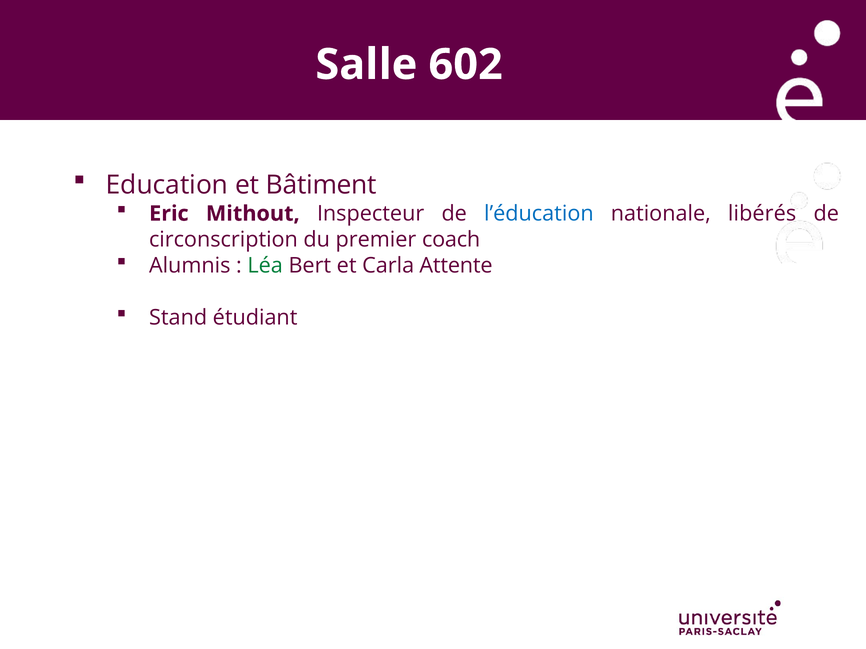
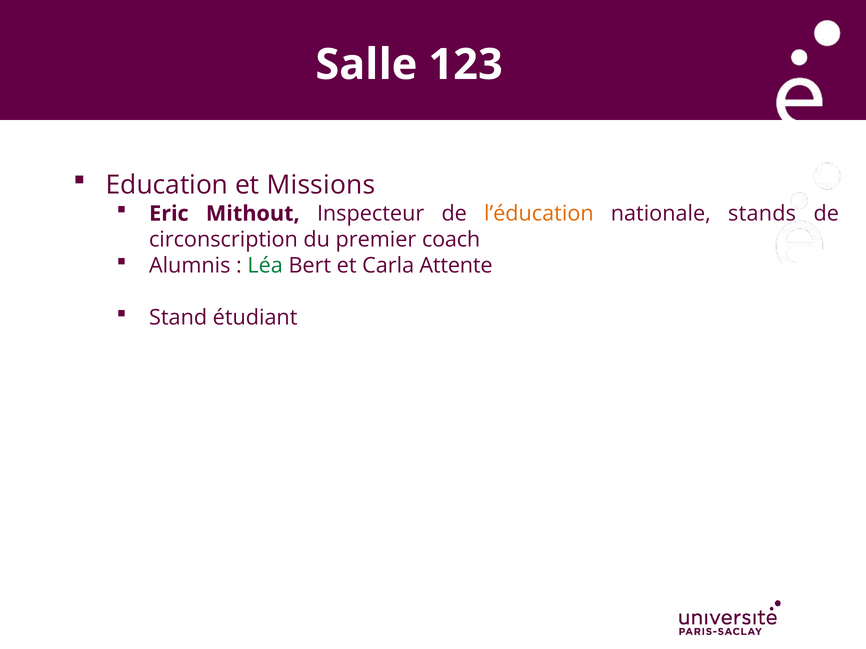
602: 602 -> 123 (466, 65)
Bâtiment: Bâtiment -> Missions (321, 185)
l’éducation colour: blue -> orange (539, 214)
libérés: libérés -> stands (762, 214)
